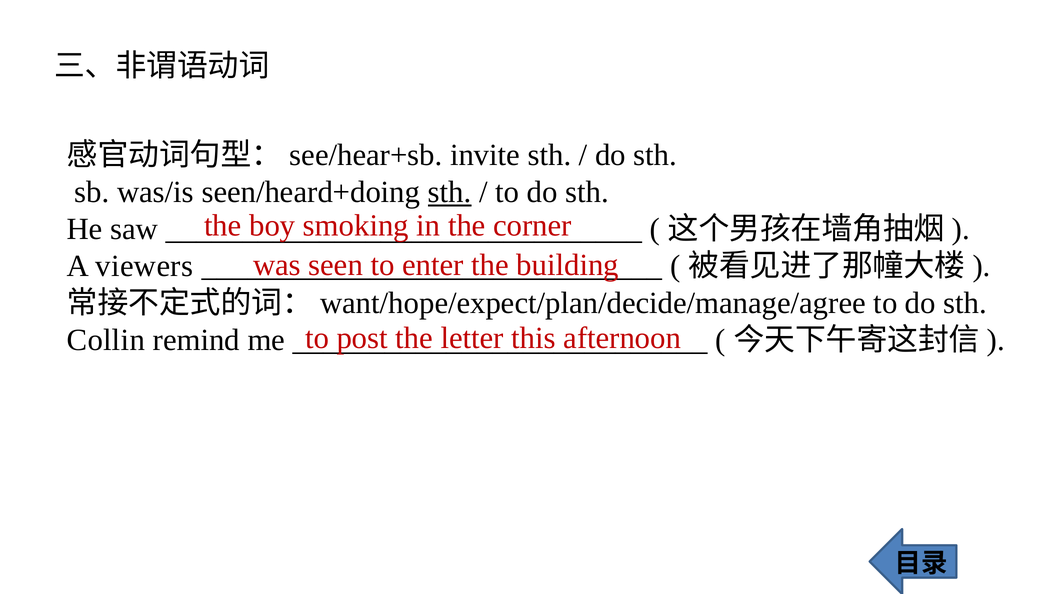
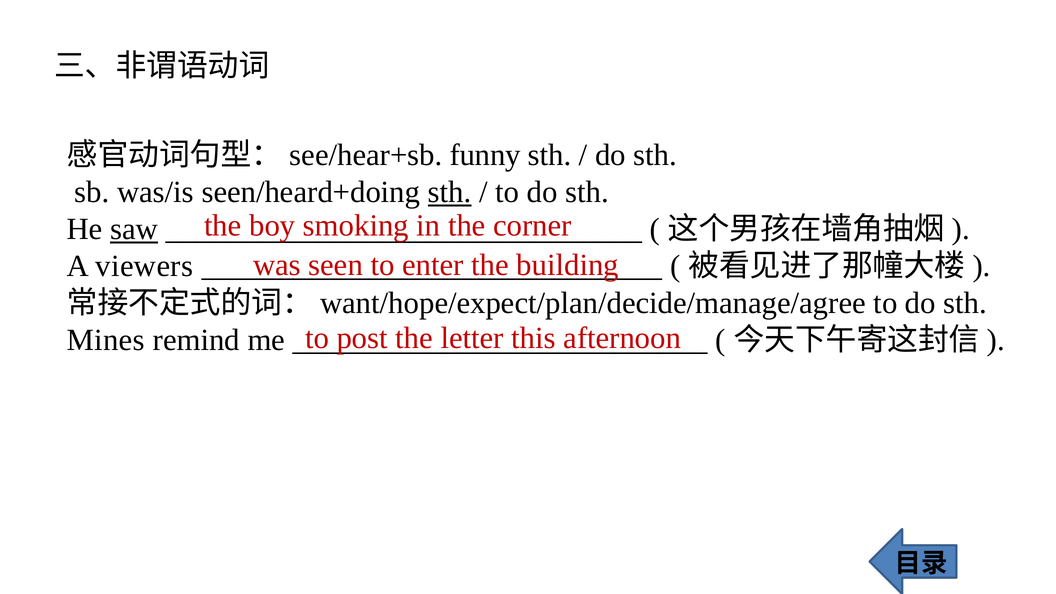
invite: invite -> funny (485, 155)
saw underline: none -> present (134, 229)
Collin: Collin -> Mines (106, 340)
